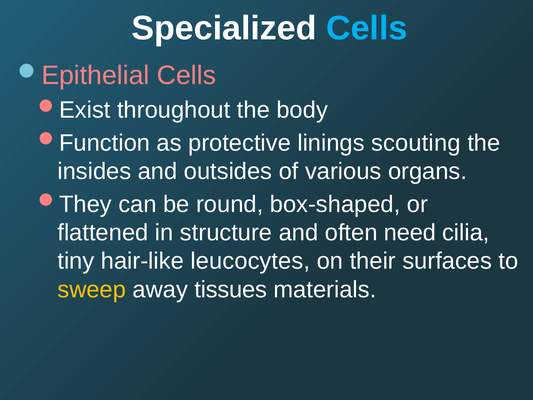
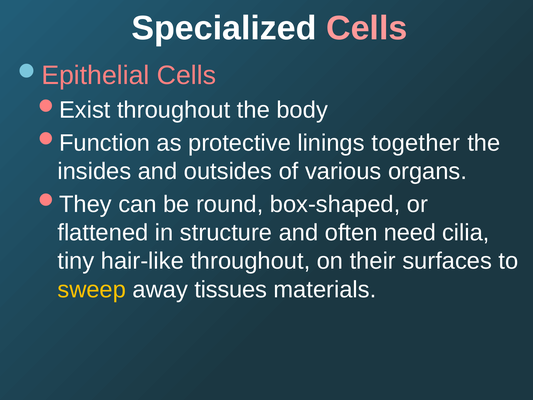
Cells colour: light blue -> pink (367, 28)
scouting: scouting -> together (416, 143)
hair-like leucocytes: leucocytes -> throughout (250, 261)
